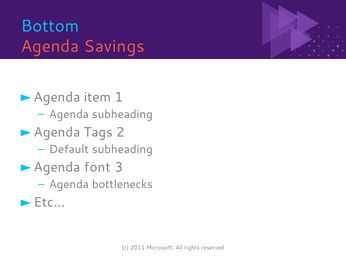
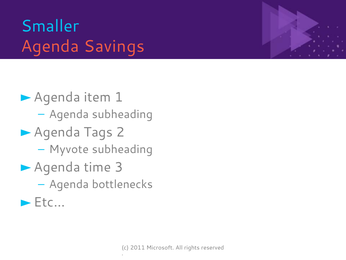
Bottom: Bottom -> Smaller (50, 26)
Default: Default -> Myvote (69, 149)
font: font -> time (97, 167)
